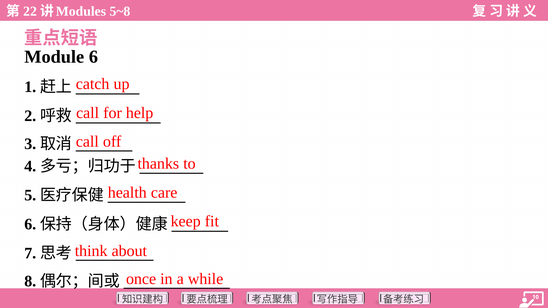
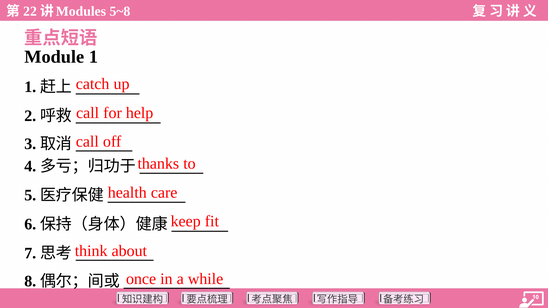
Module 6: 6 -> 1 (93, 57)
